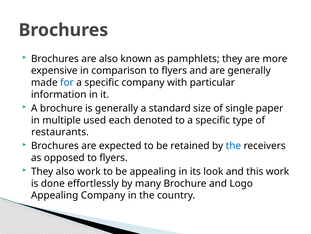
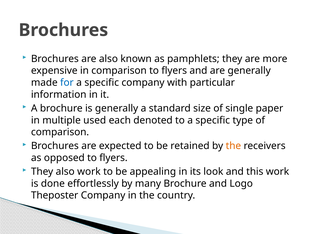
restaurants: restaurants -> comparison (60, 132)
the colour: blue -> orange (233, 145)
Appealing: Appealing -> Theposter (55, 195)
